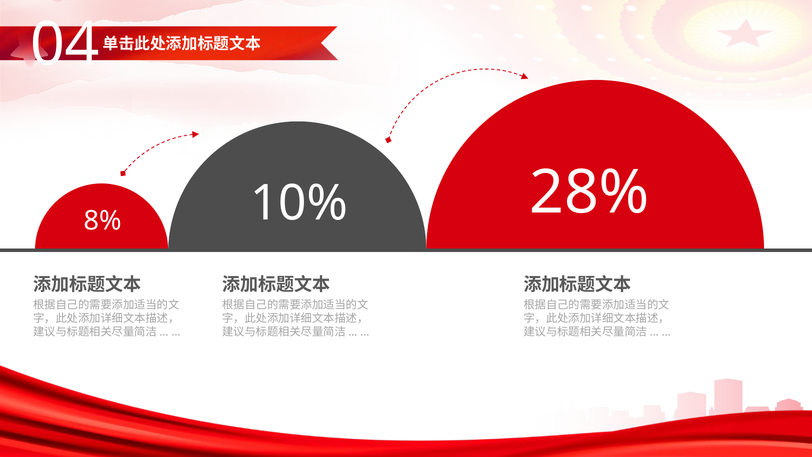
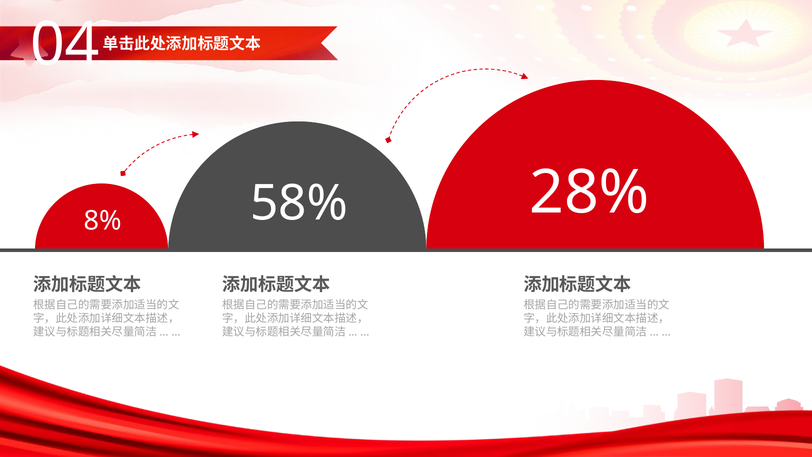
10%: 10% -> 58% (299, 203)
